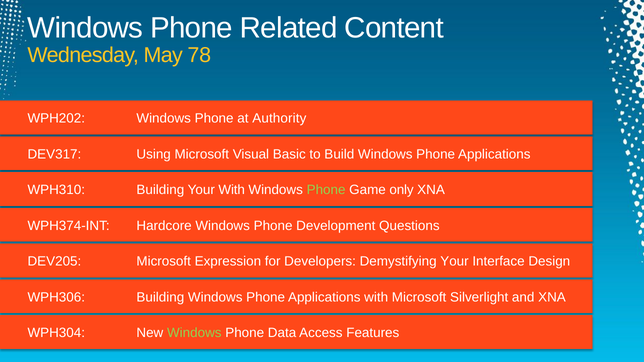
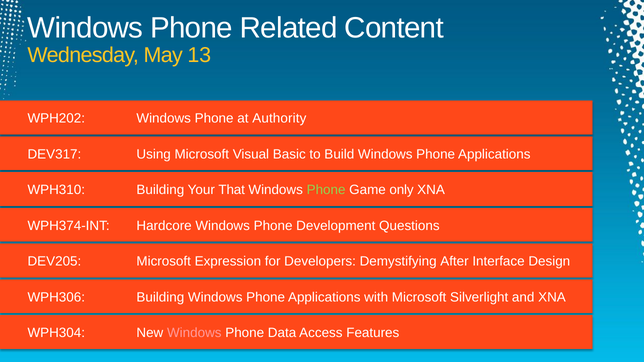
78: 78 -> 13 (199, 55)
Your With: With -> That (232, 190)
Demystifying Your: Your -> After (454, 262)
Windows colour: light green -> pink (194, 333)
